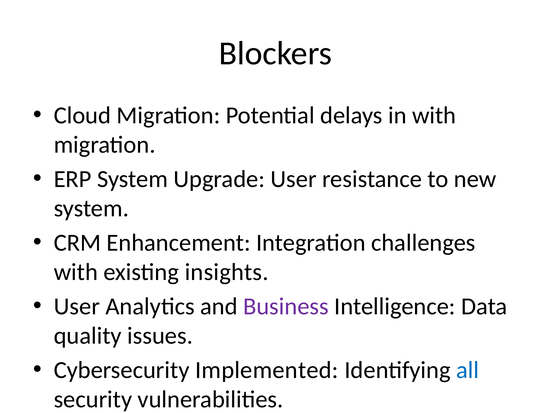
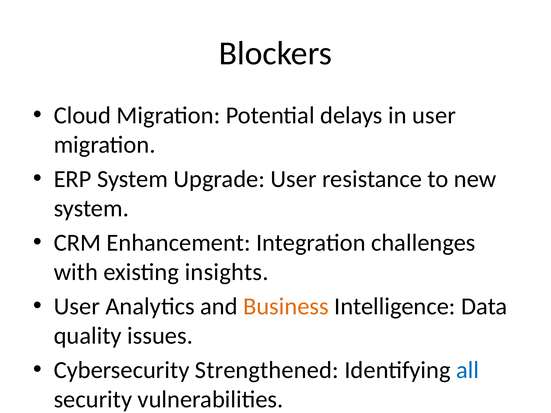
in with: with -> user (434, 116)
Business colour: purple -> orange (286, 307)
Implemented: Implemented -> Strengthened (267, 370)
